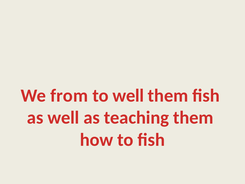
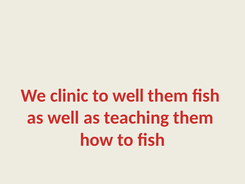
from: from -> clinic (69, 95)
